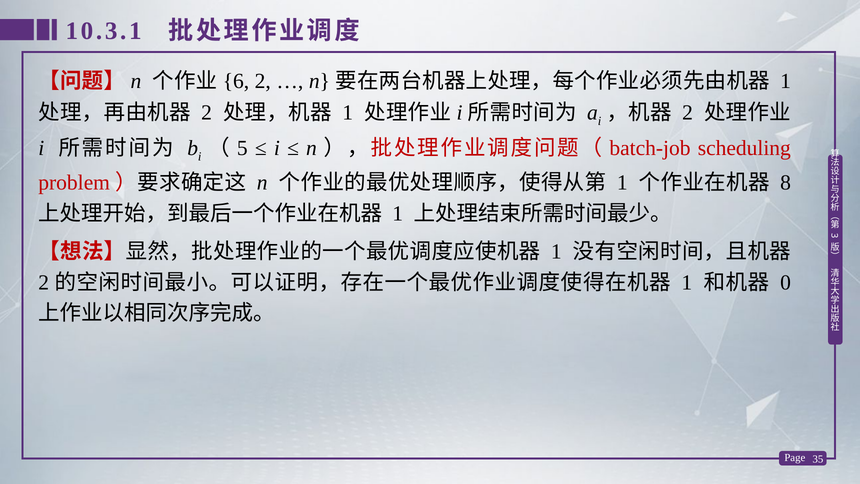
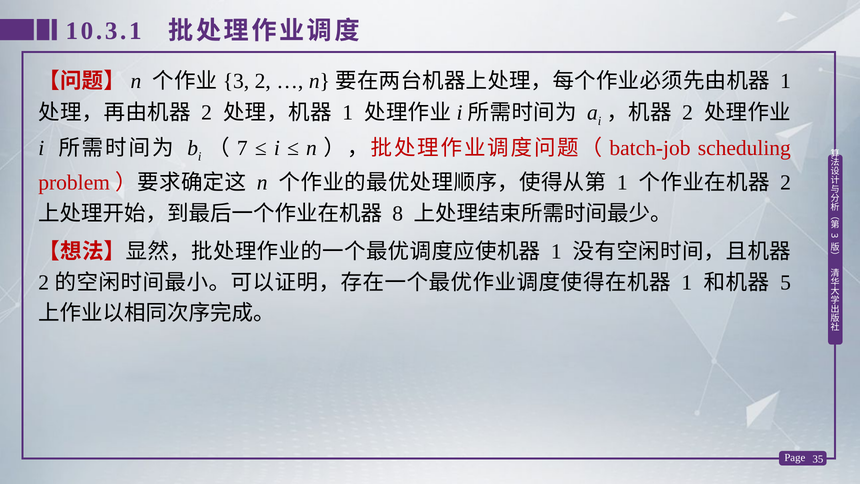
6: 6 -> 3 (236, 81)
5: 5 -> 7 (242, 148)
8: 8 -> 2 (786, 182)
1: 1 -> 8 (398, 213)
0: 0 -> 5 (786, 282)
